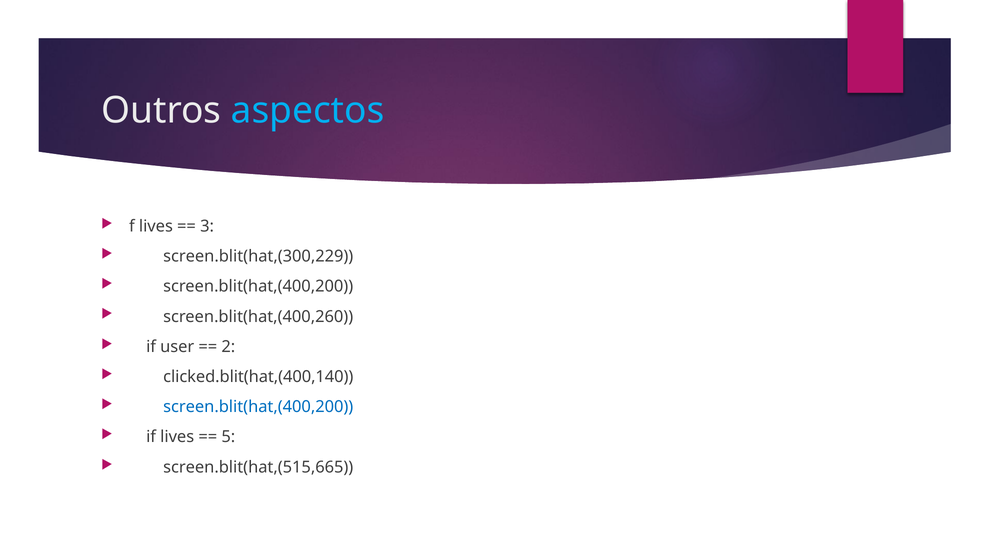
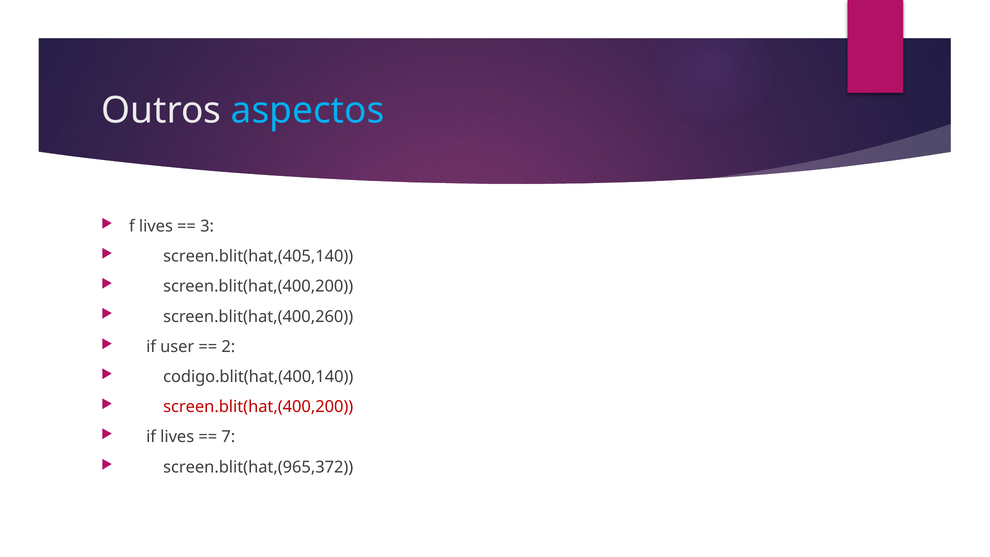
screen.blit(hat,(300,229: screen.blit(hat,(300,229 -> screen.blit(hat,(405,140 (258, 256)
clicked.blit(hat,(400,140: clicked.blit(hat,(400,140 -> codigo.blit(hat,(400,140 (258, 377)
screen.blit(hat,(400,200 colour: blue -> red (258, 407)
5: 5 -> 7 (228, 437)
screen.blit(hat,(515,665: screen.blit(hat,(515,665 -> screen.blit(hat,(965,372 (258, 467)
